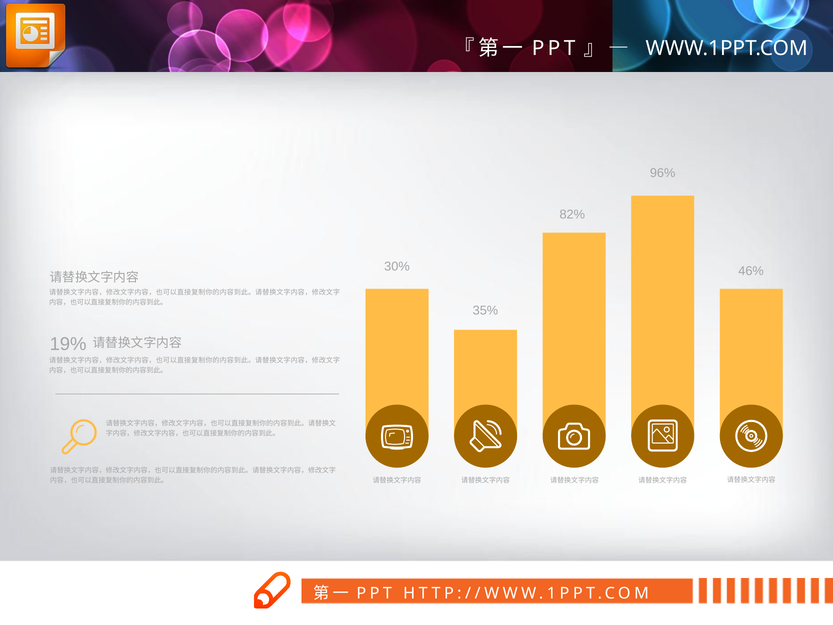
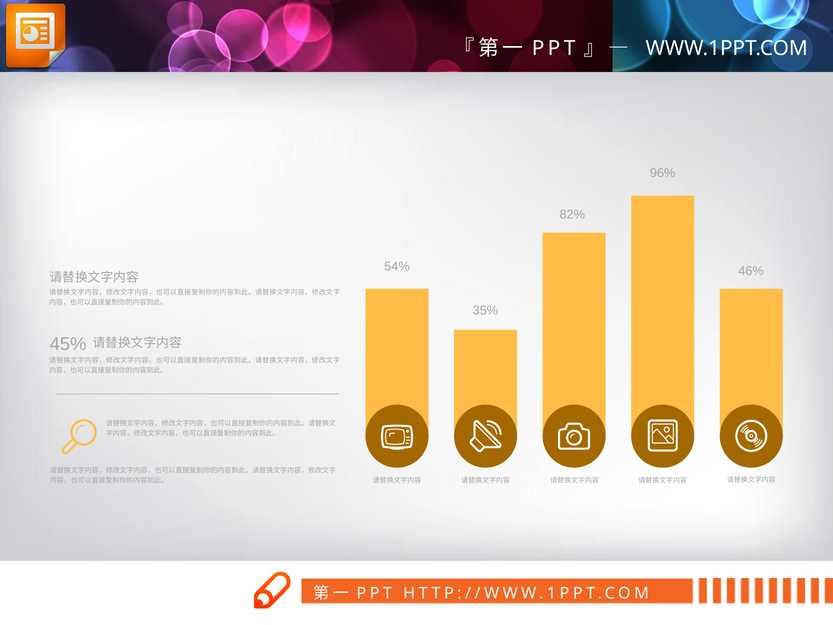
30%: 30% -> 54% (397, 266)
19%: 19% -> 45% (68, 344)
